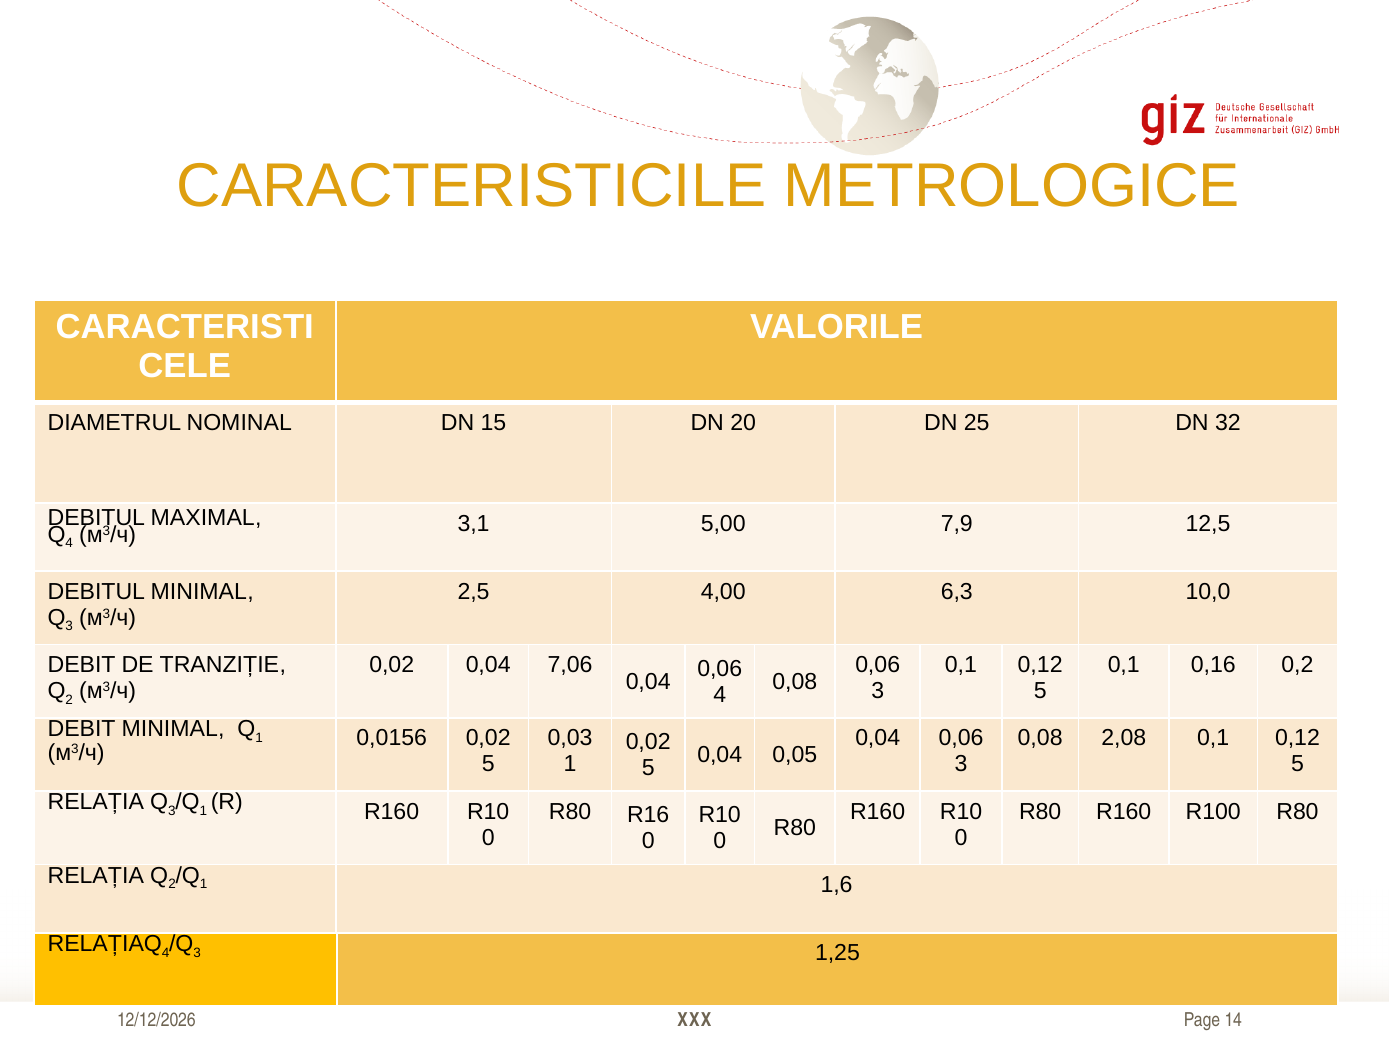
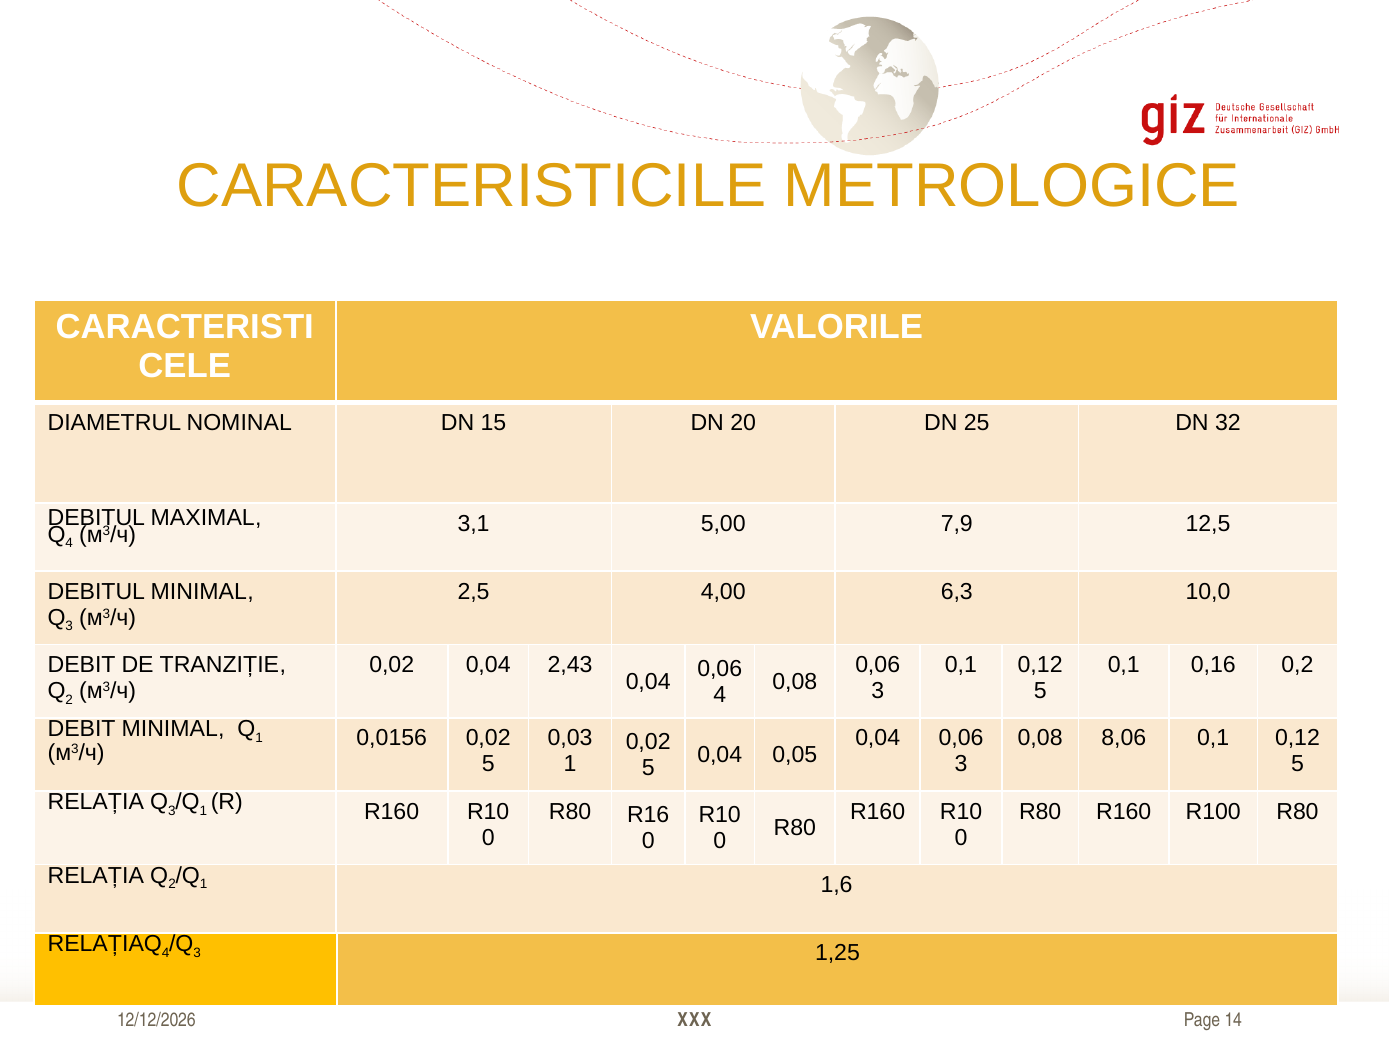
7,06: 7,06 -> 2,43 (570, 665)
2,08: 2,08 -> 8,06 (1124, 738)
